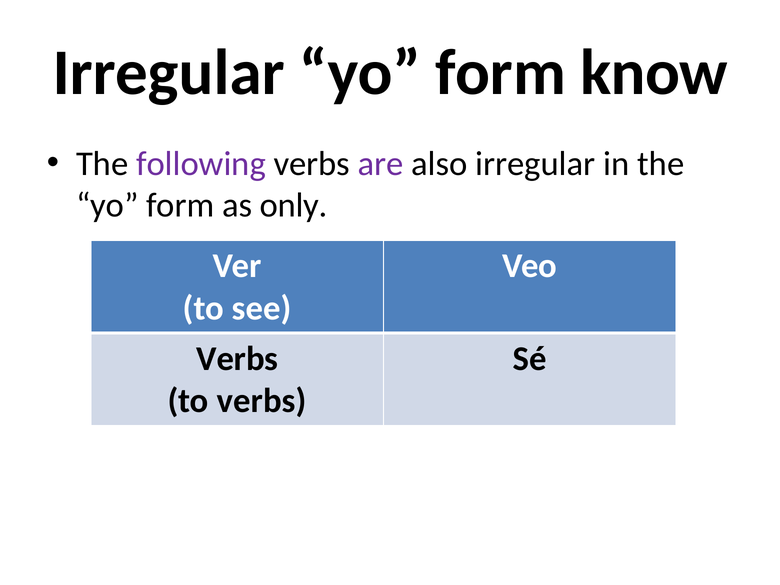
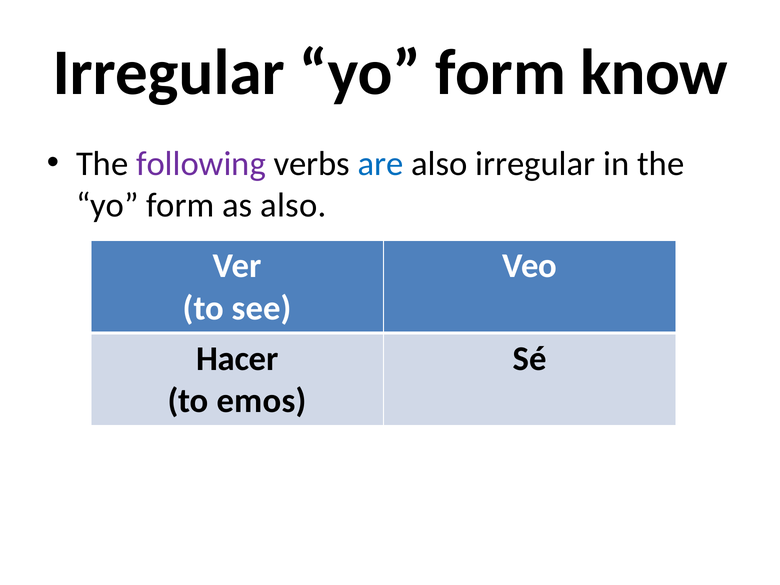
are colour: purple -> blue (381, 164)
as only: only -> also (293, 205)
Verbs: Verbs -> Hacer (237, 359)
to verbs: verbs -> emos (262, 401)
